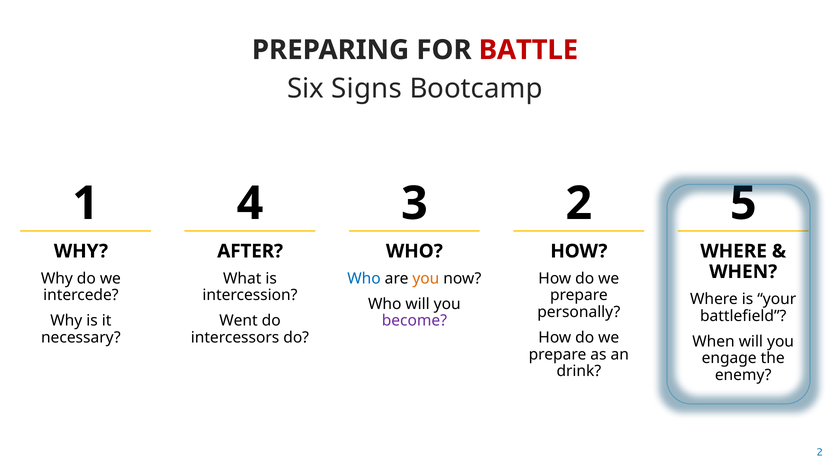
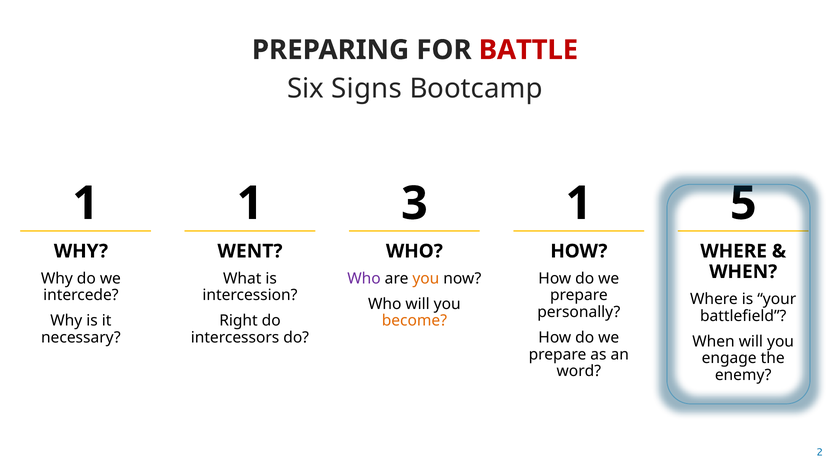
1 4: 4 -> 1 (250, 203)
3 2: 2 -> 1 (579, 203)
AFTER: AFTER -> WENT (250, 251)
Who colour: blue -> purple (364, 278)
Went: Went -> Right (239, 321)
become colour: purple -> orange (414, 321)
drink: drink -> word (579, 371)
